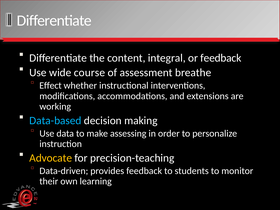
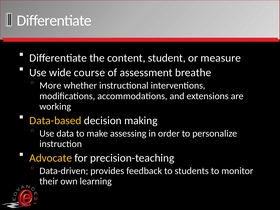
integral: integral -> student (167, 58)
or feedback: feedback -> measure (221, 58)
Effect: Effect -> More (50, 86)
Data-based colour: light blue -> yellow (55, 120)
